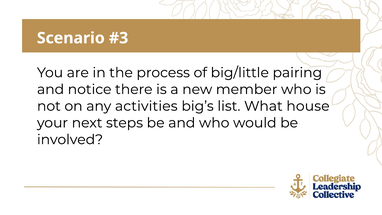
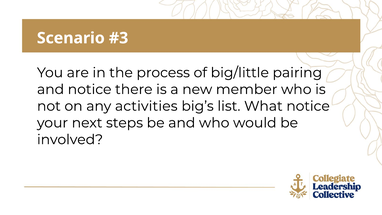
What house: house -> notice (308, 106)
